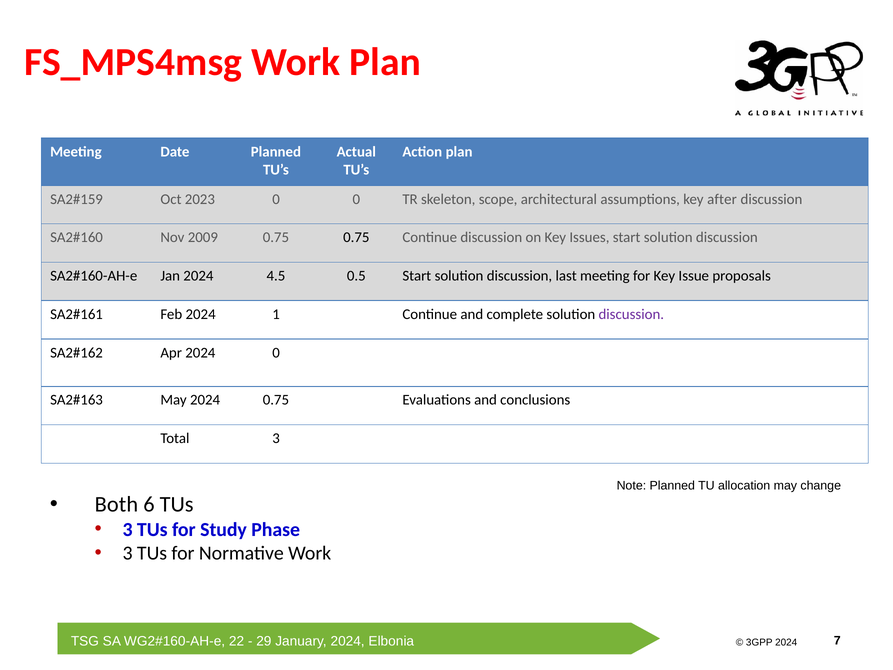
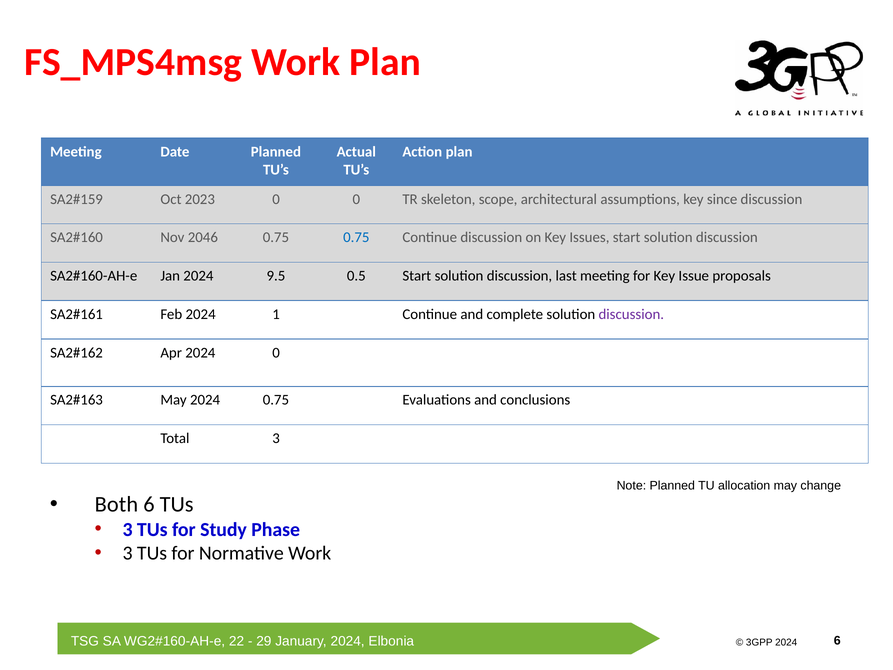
after: after -> since (722, 199)
2009: 2009 -> 2046 (203, 237)
0.75 colour: black -> blue (356, 237)
4.5: 4.5 -> 9.5 (276, 276)
7: 7 -> 6 (837, 640)
